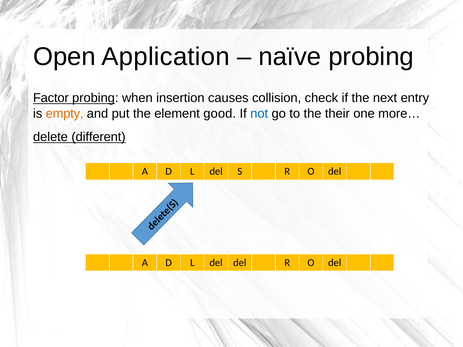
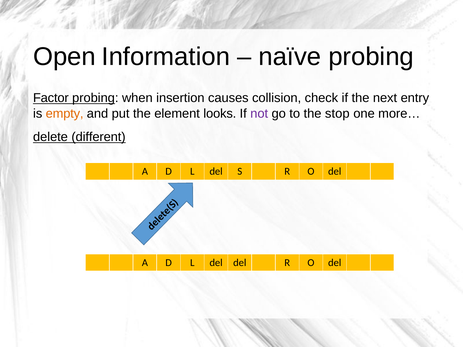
Application: Application -> Information (166, 57)
good: good -> looks (220, 114)
not colour: blue -> purple (259, 114)
their: their -> stop (337, 114)
